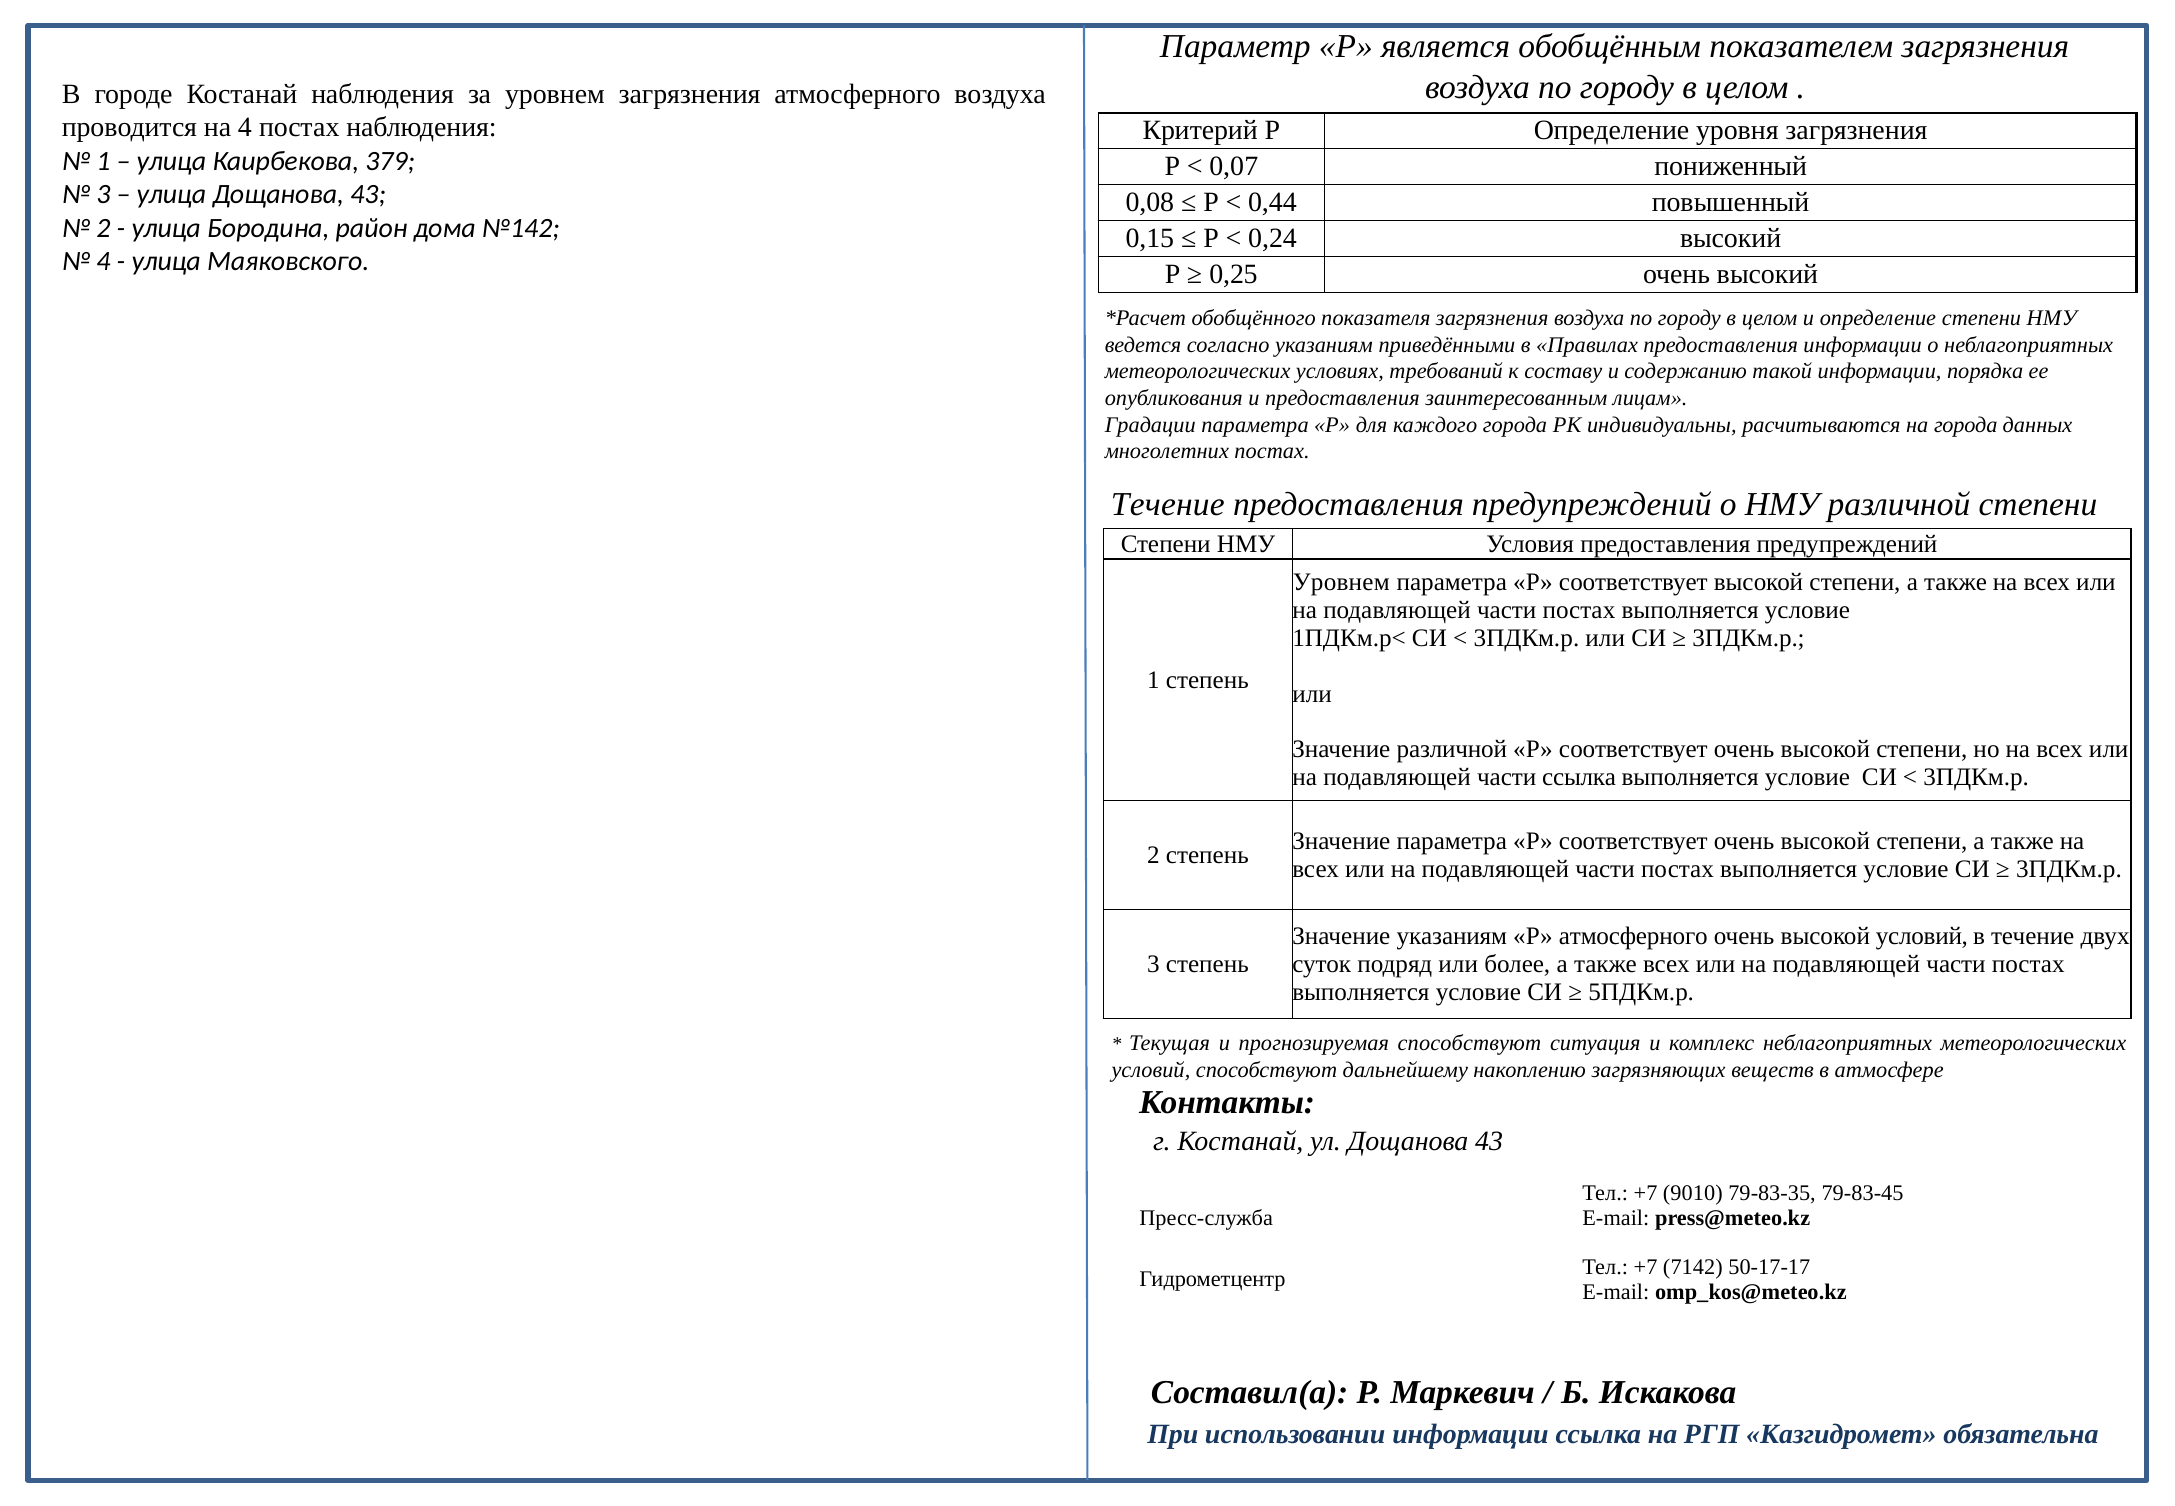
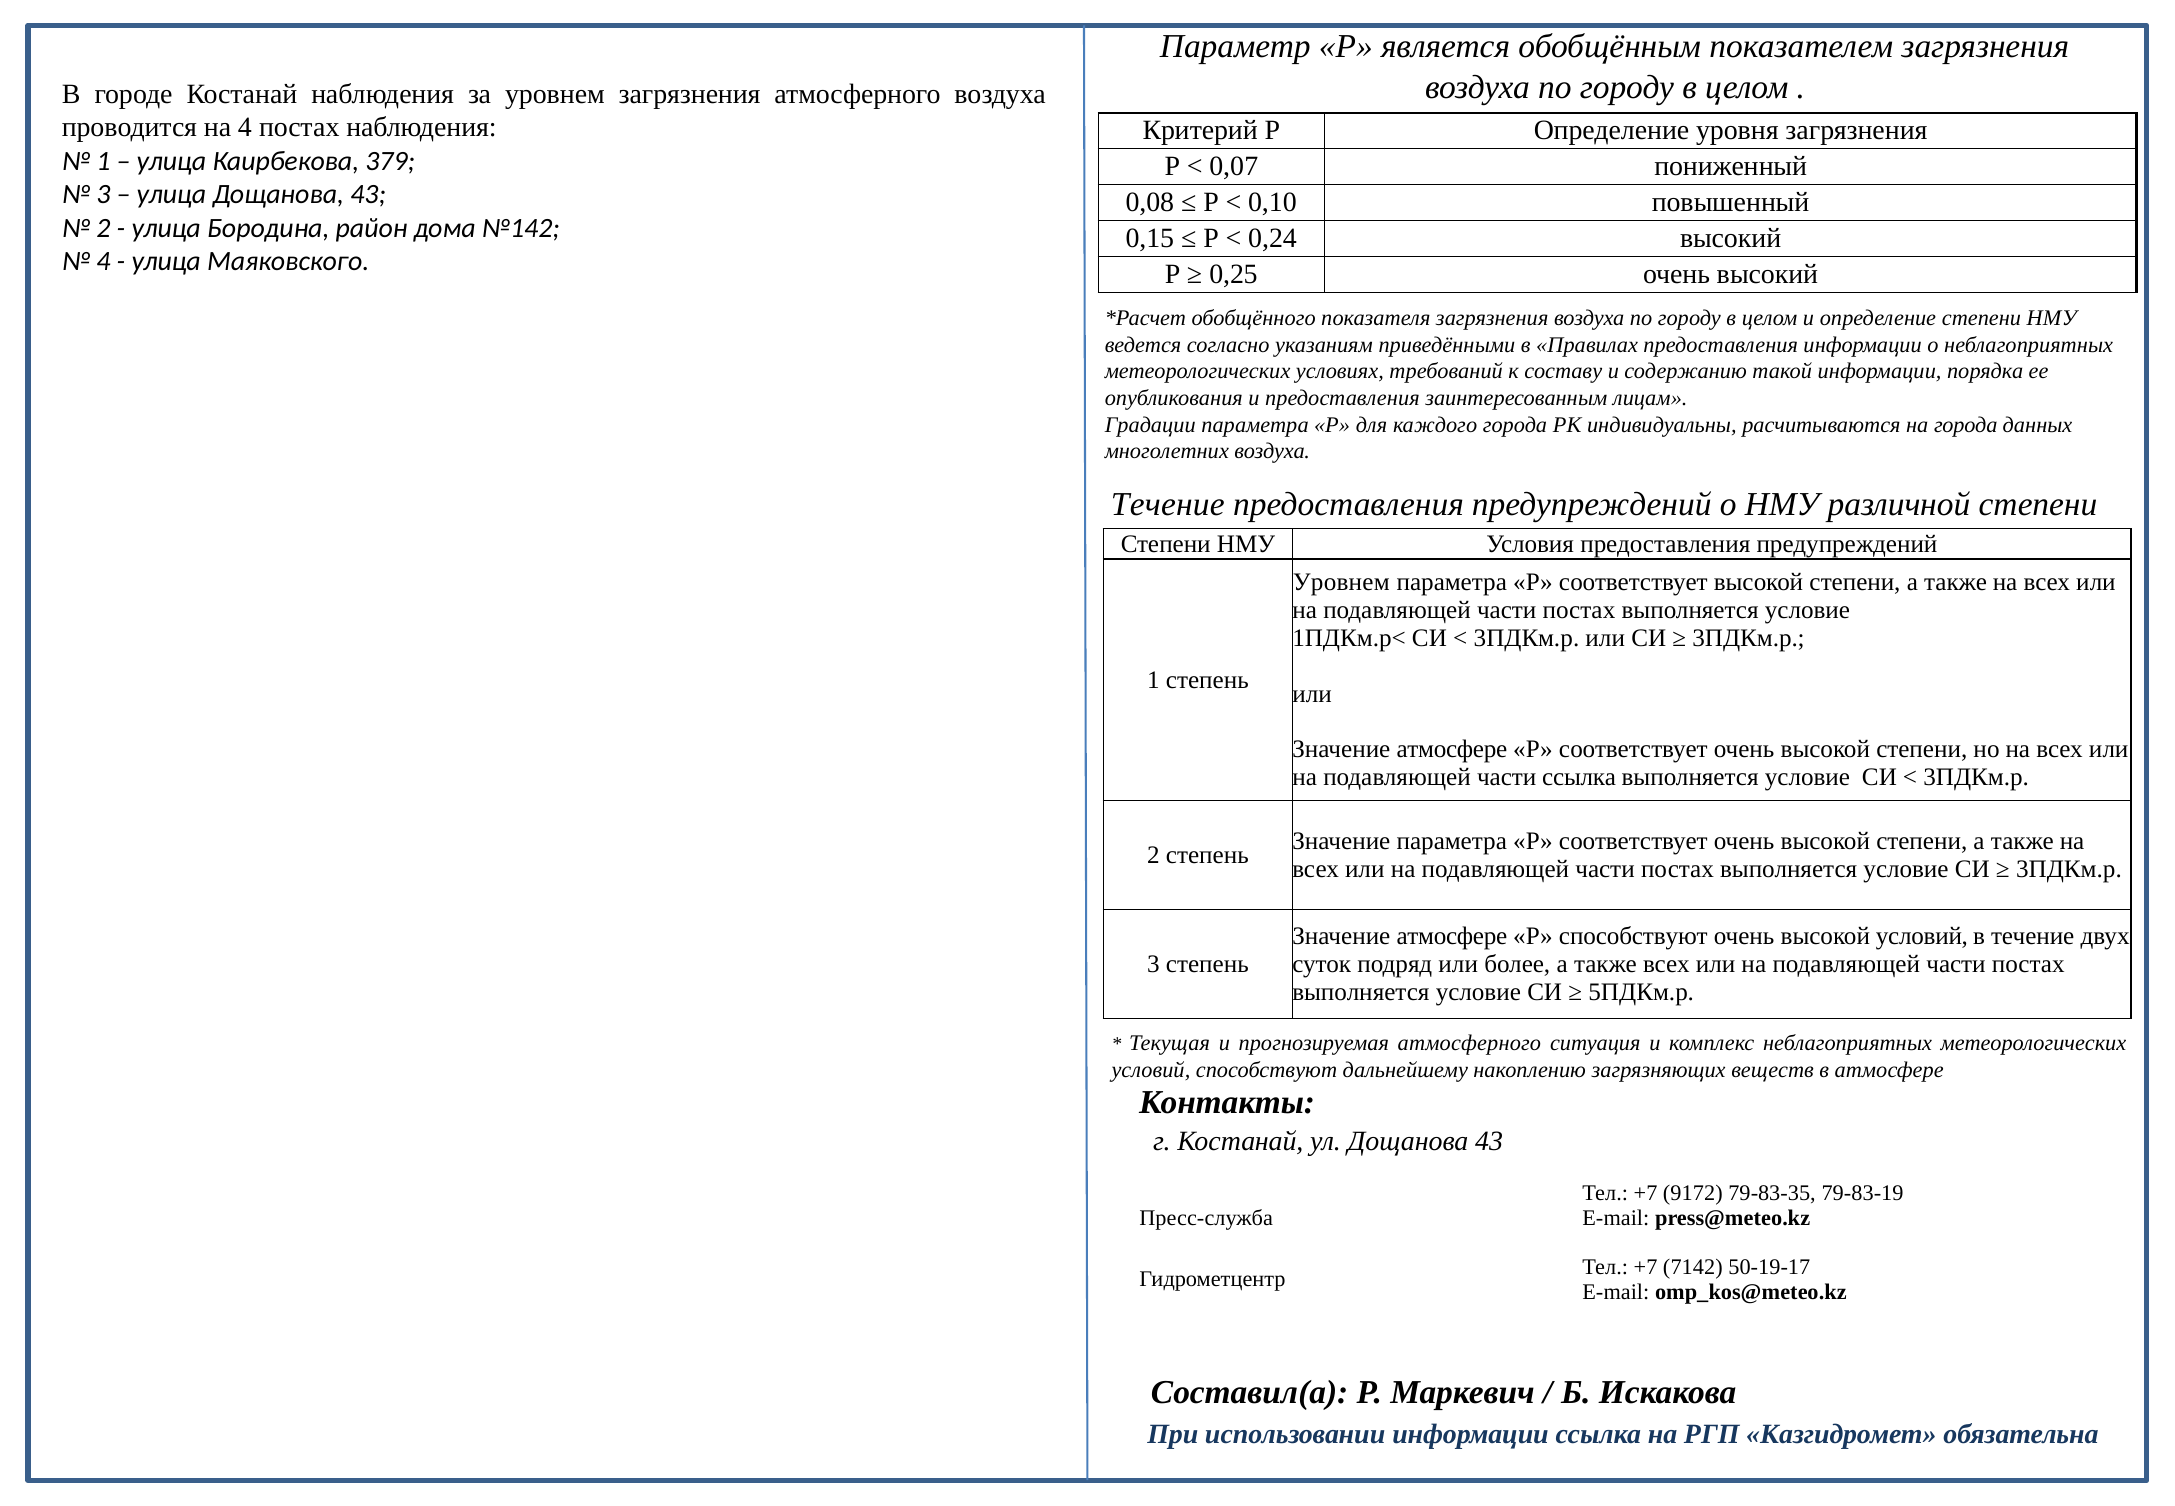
0,44: 0,44 -> 0,10 (1272, 202)
многолетних постах: постах -> воздуха (1272, 451)
различной: различной -> атмосфере (1452, 749)
указаниям: указаниям -> атмосфере (1452, 936)
Р атмосферного: атмосферного -> способствуют (1633, 936)
прогнозируемая способствуют: способствуют -> атмосферного (1469, 1043)
9010: 9010 -> 9172 (1693, 1193)
79-83-45: 79-83-45 -> 79-83-19 (1863, 1193)
50-17-17: 50-17-17 -> 50-19-17 (1769, 1267)
